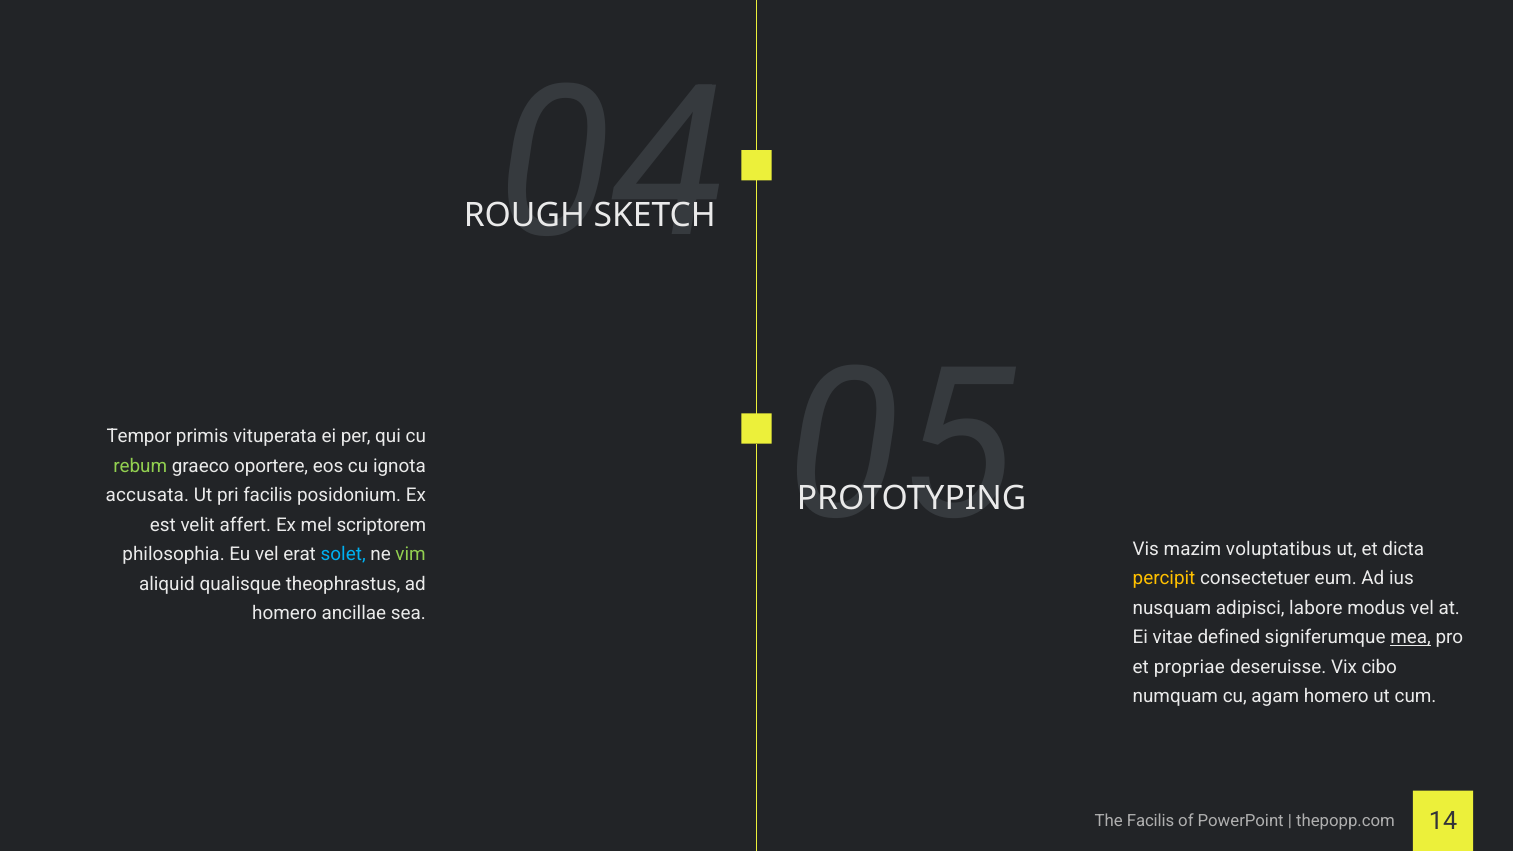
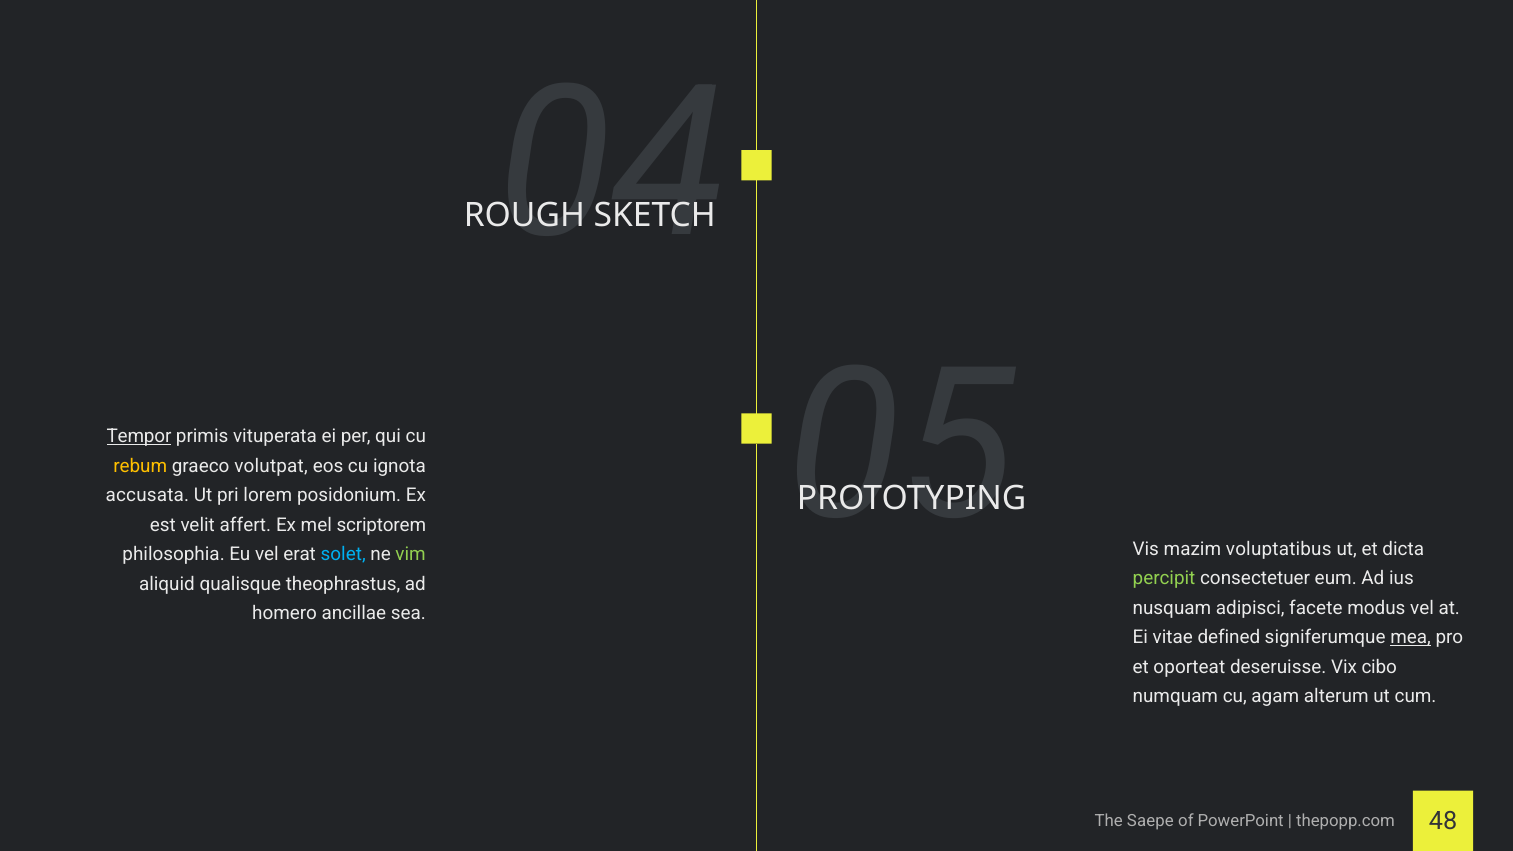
Tempor underline: none -> present (139, 437)
rebum colour: light green -> yellow (140, 466)
oportere: oportere -> volutpat (271, 466)
pri facilis: facilis -> lorem (268, 496)
percipit colour: yellow -> light green (1164, 578)
labore: labore -> facete (1316, 608)
propriae: propriae -> oporteat (1189, 667)
agam homero: homero -> alterum (1336, 696)
The Facilis: Facilis -> Saepe (1150, 821)
14: 14 -> 48 (1443, 821)
